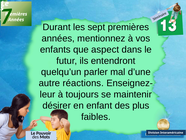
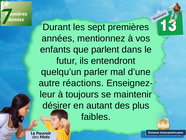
aspect: aspect -> parlent (105, 49)
enfant: enfant -> autant (99, 105)
